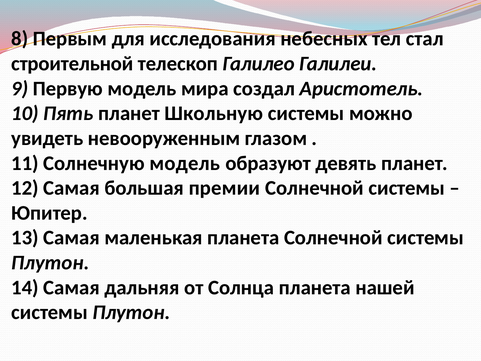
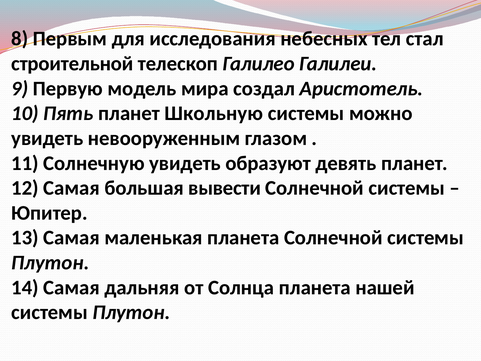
Солнечную модель: модель -> увидеть (185, 163)
премии: премии -> вывести (225, 188)
